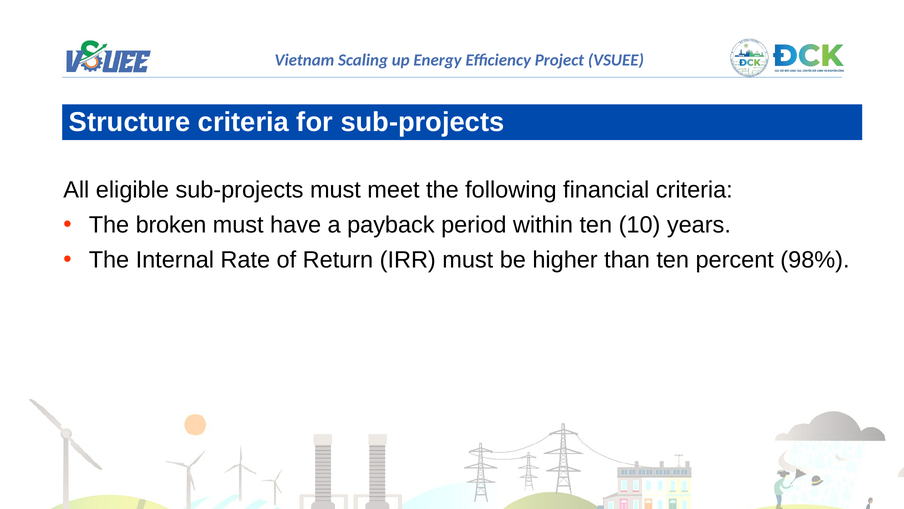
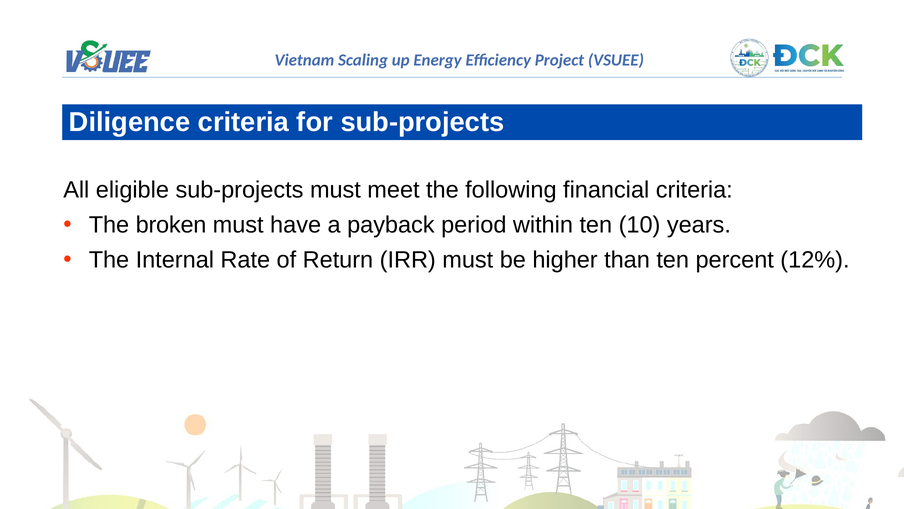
Structure: Structure -> Diligence (130, 122)
98%: 98% -> 12% (815, 260)
